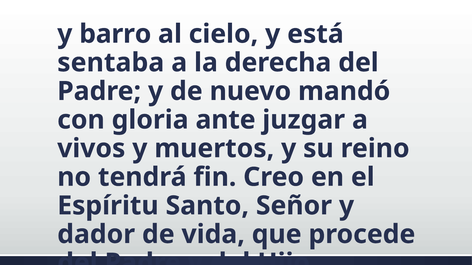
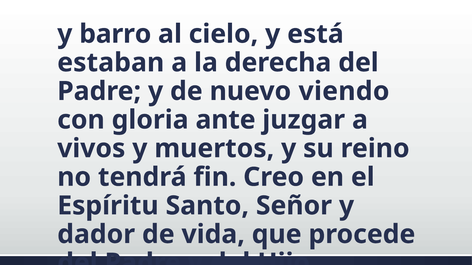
sentaba: sentaba -> estaban (111, 63)
mandó: mandó -> viendo (344, 91)
